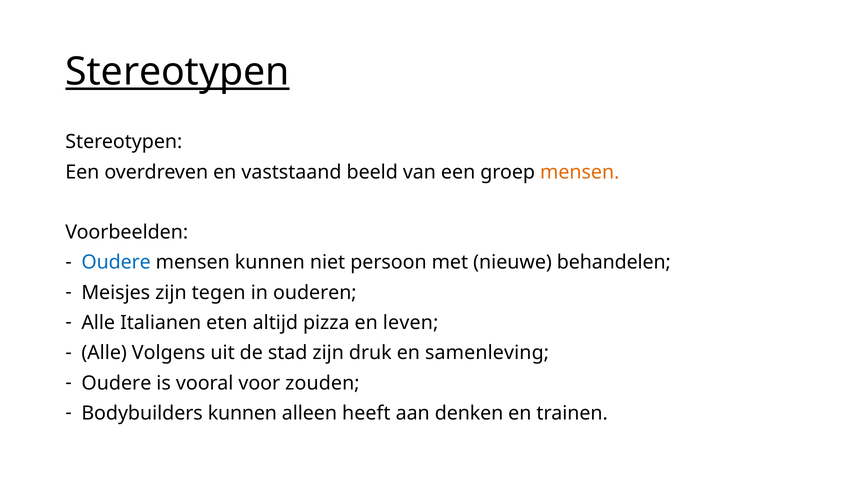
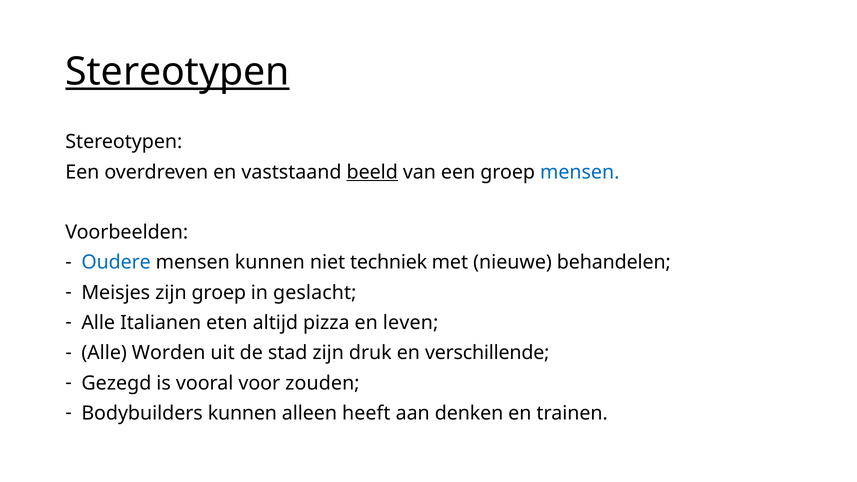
beeld underline: none -> present (372, 172)
mensen colour: orange -> blue (580, 172)
persoon: persoon -> techniek (389, 263)
zijn tegen: tegen -> groep (219, 293)
ouderen: ouderen -> geslacht (315, 293)
Volgens: Volgens -> Worden (169, 353)
samenleving: samenleving -> verschillende (487, 353)
Oudere: Oudere -> Gezegd (116, 383)
